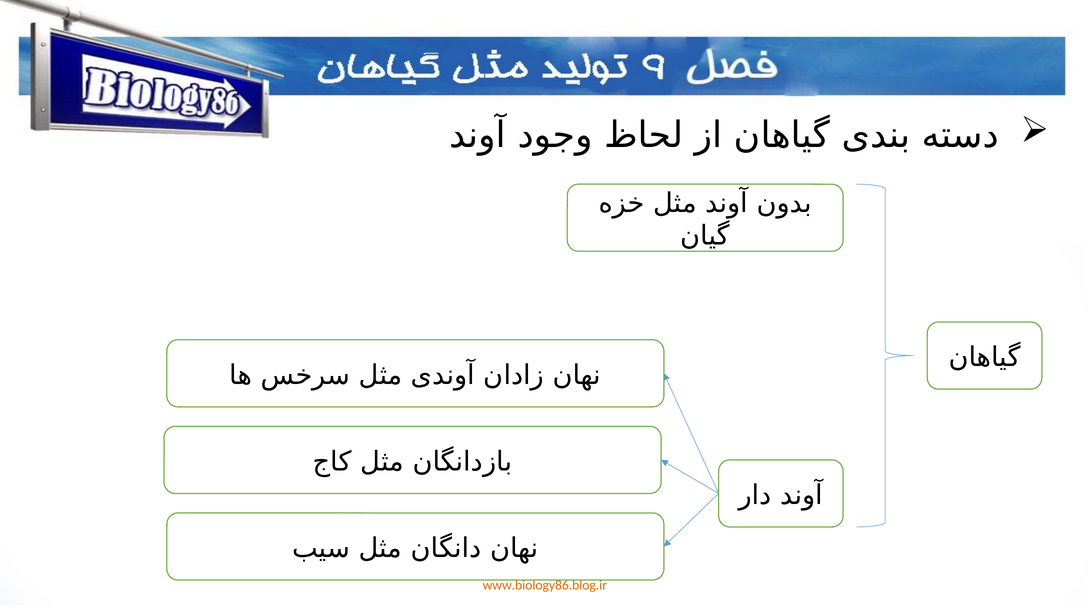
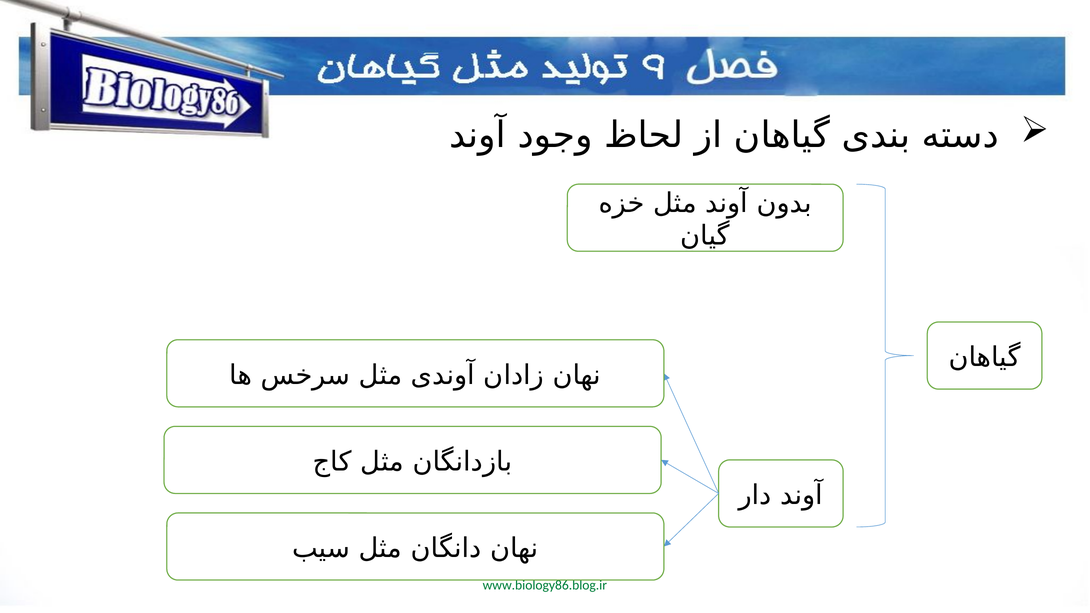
www.biology86.blog.ir colour: orange -> green (545, 585)
